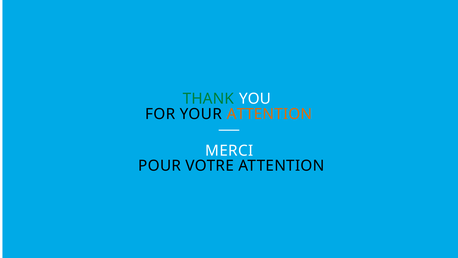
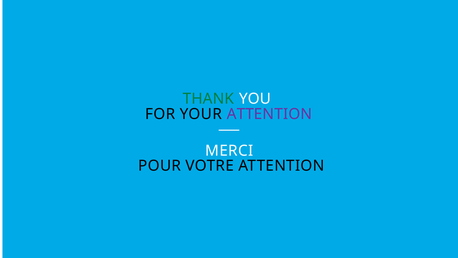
ATTENTION colour: orange -> purple (269, 114)
